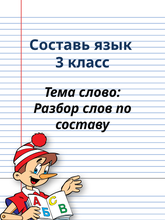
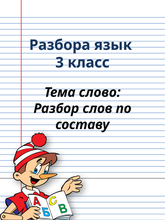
Составь: Составь -> Разбора (60, 45)
